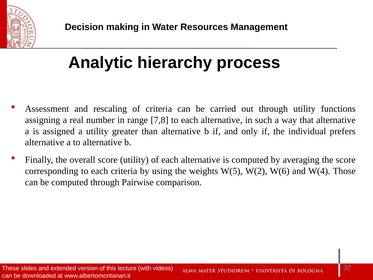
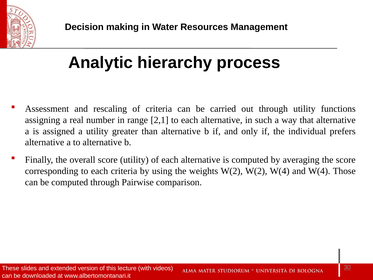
7,8: 7,8 -> 2,1 (160, 120)
weights W(5: W(5 -> W(2 (232, 171)
W(2 W(6: W(6 -> W(4 (280, 171)
